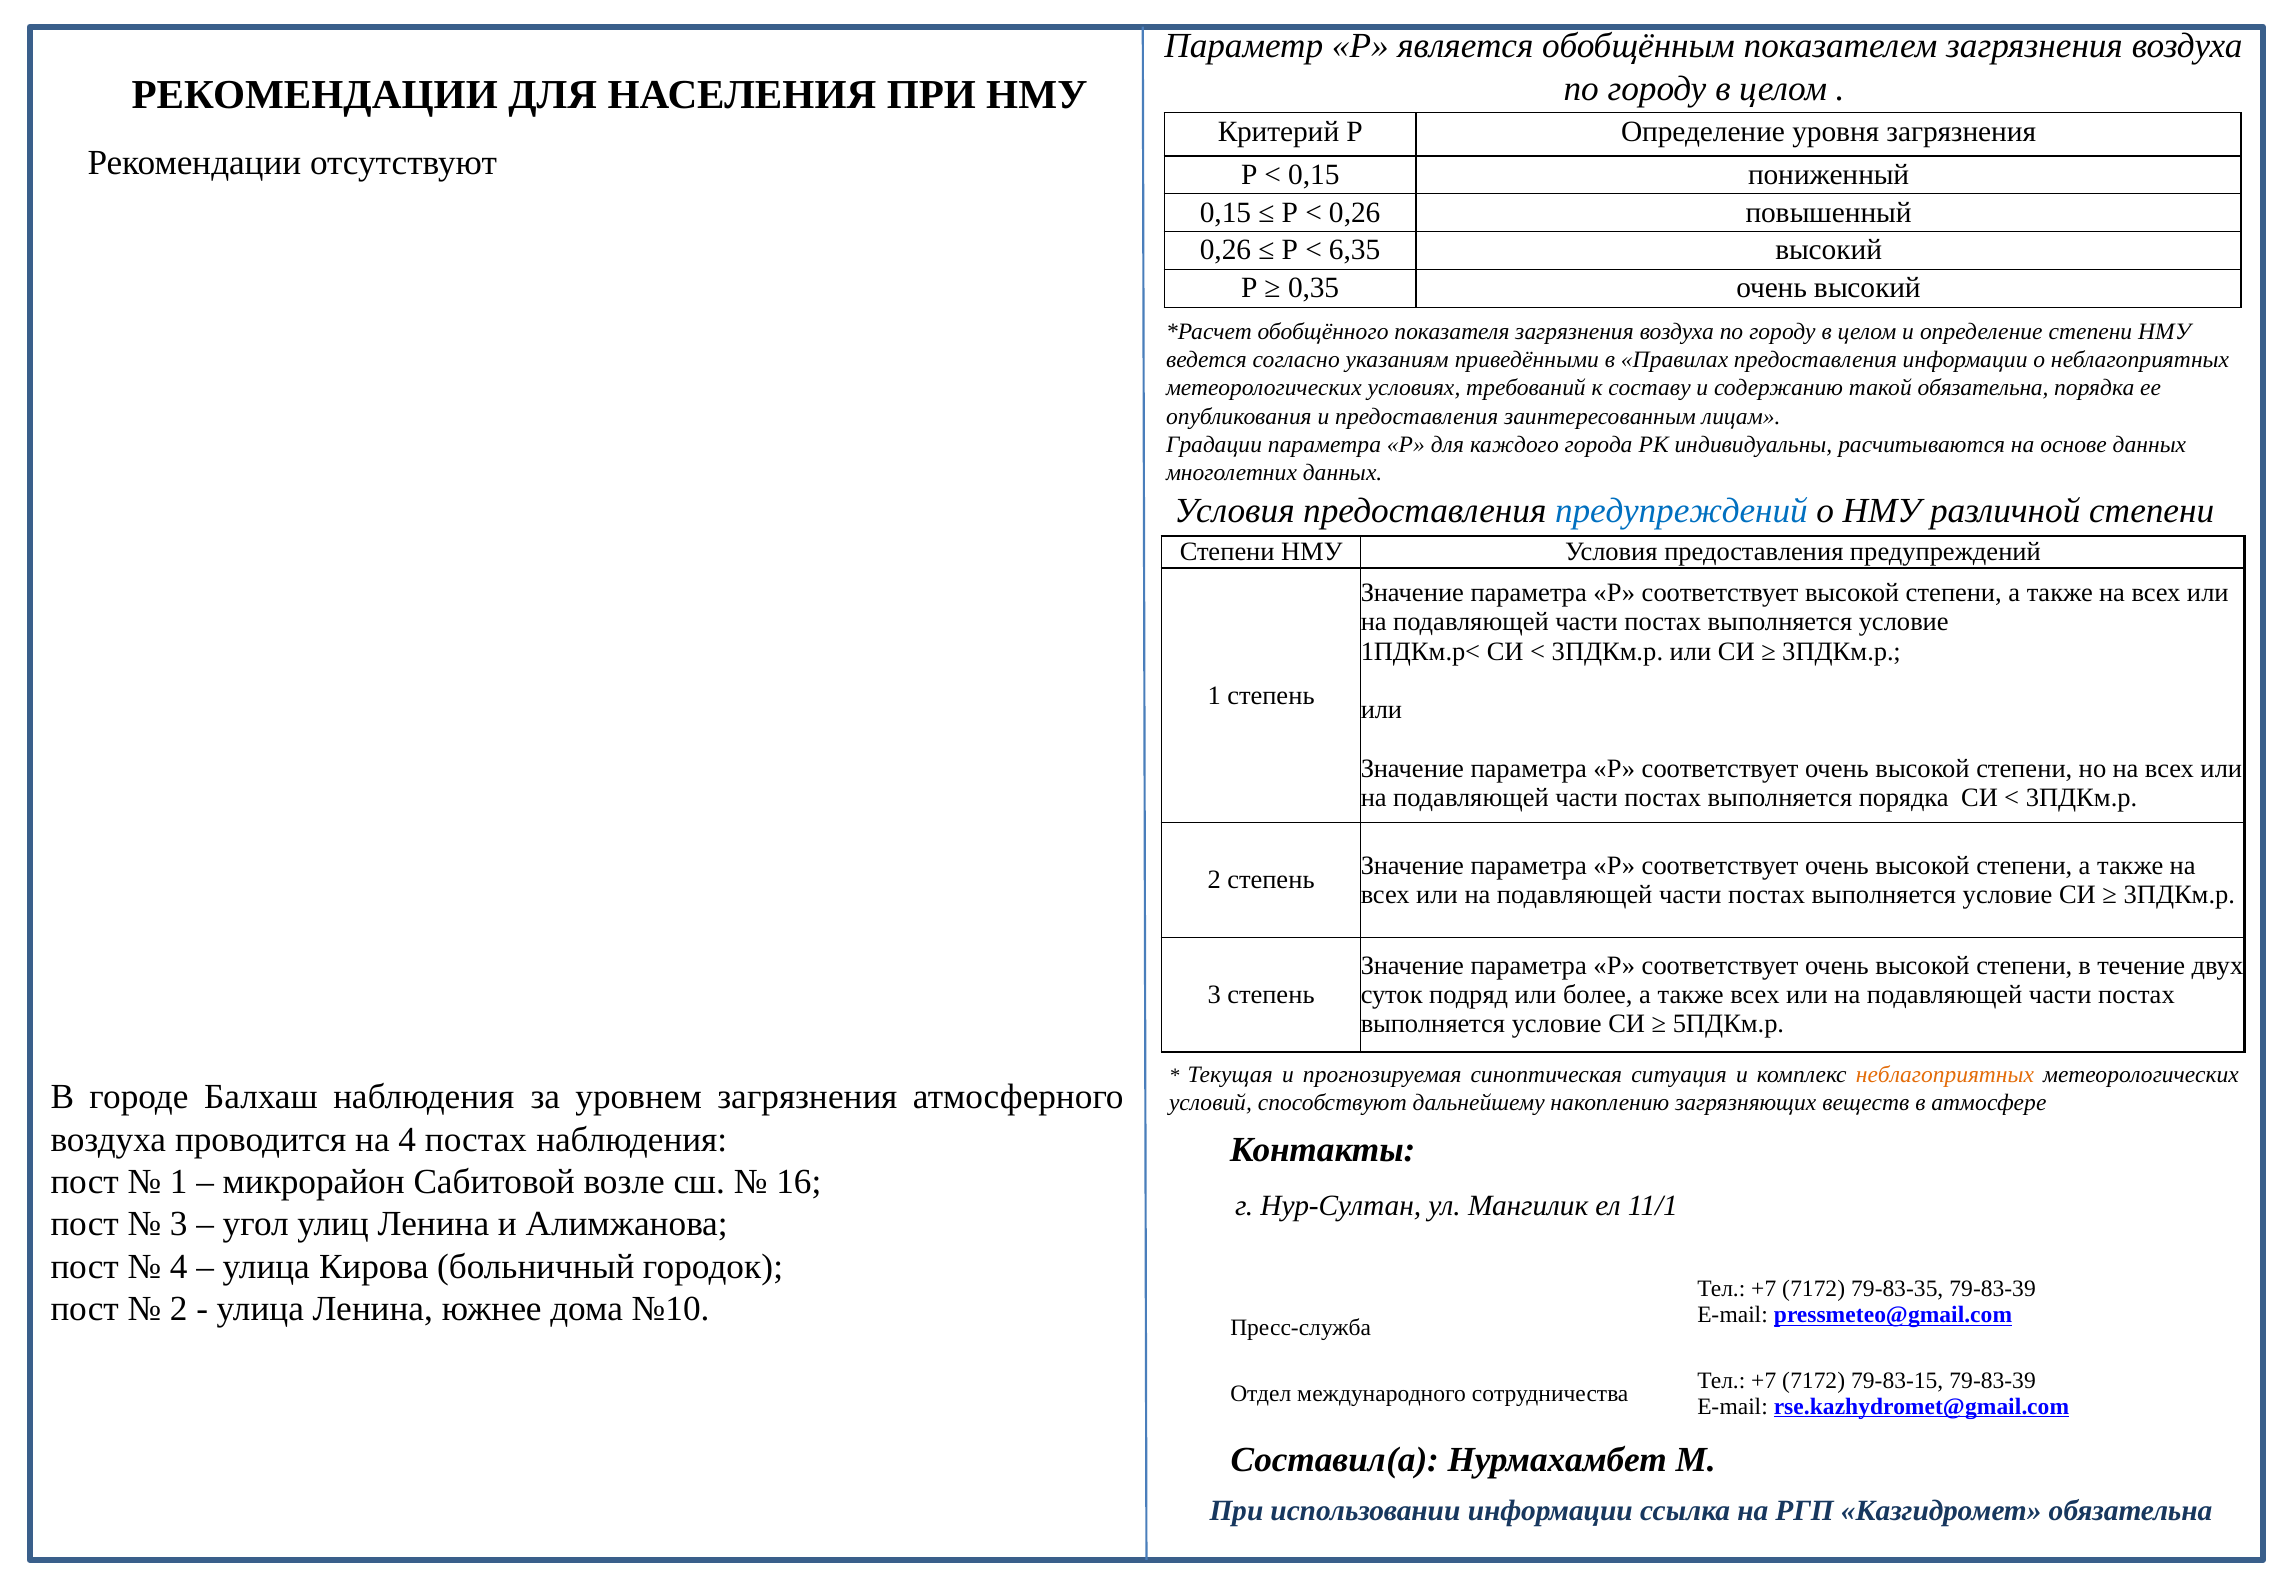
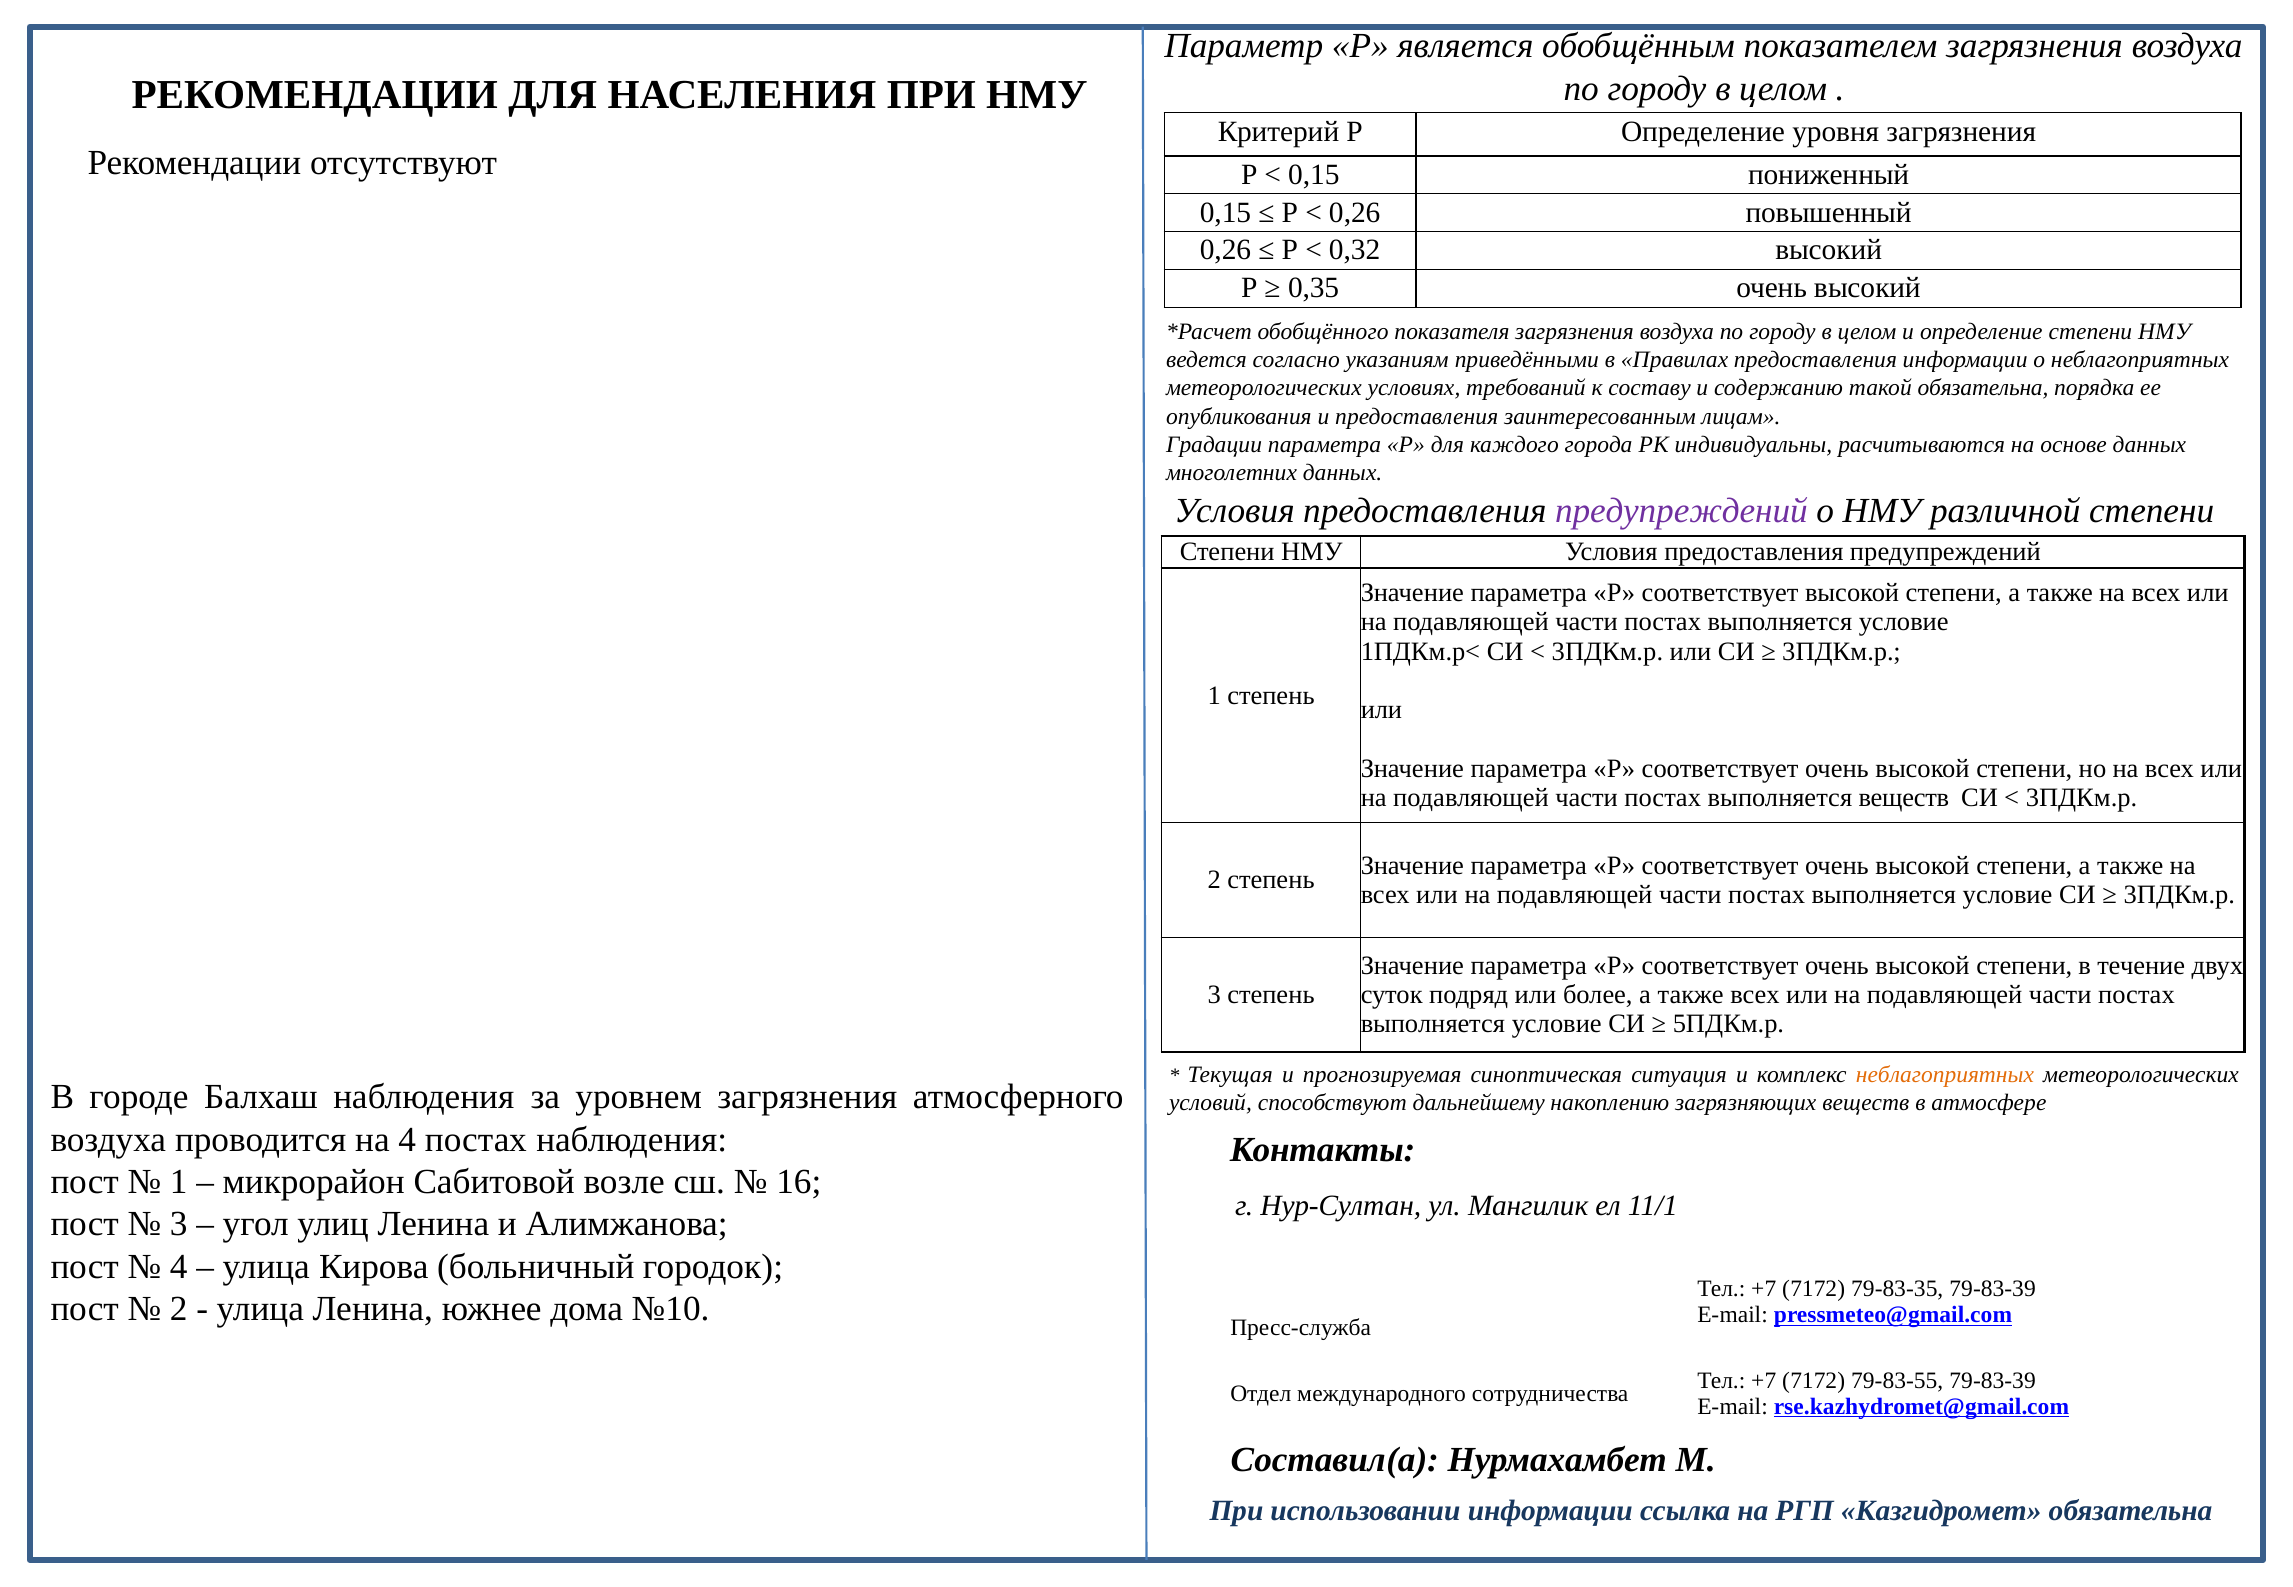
6,35: 6,35 -> 0,32 (1355, 250)
предупреждений colour: blue -> purple (1681, 511)
выполняется порядка: порядка -> веществ (1904, 798)
79-83-15: 79-83-15 -> 79-83-55 (1897, 1381)
